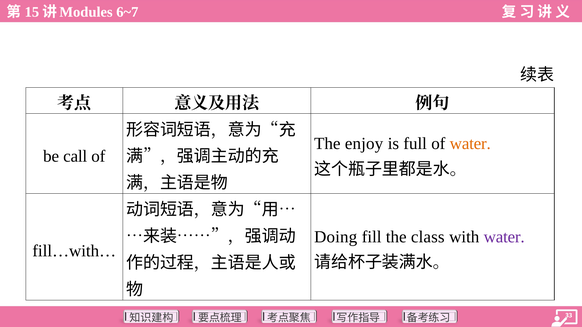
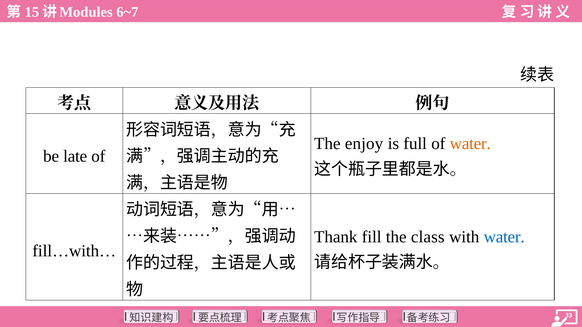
call: call -> late (75, 157)
Doing: Doing -> Thank (336, 237)
water colour: purple -> blue (504, 237)
